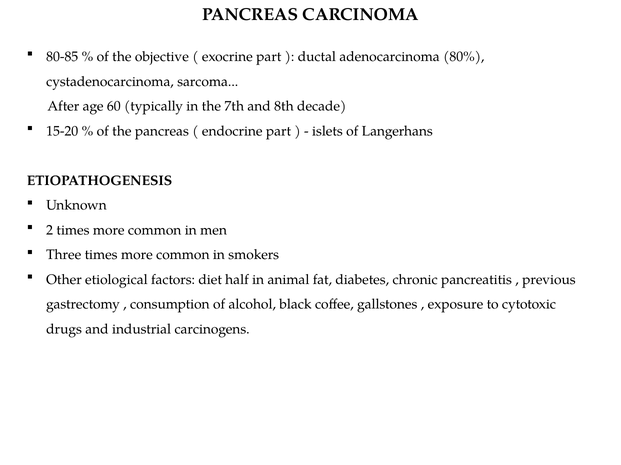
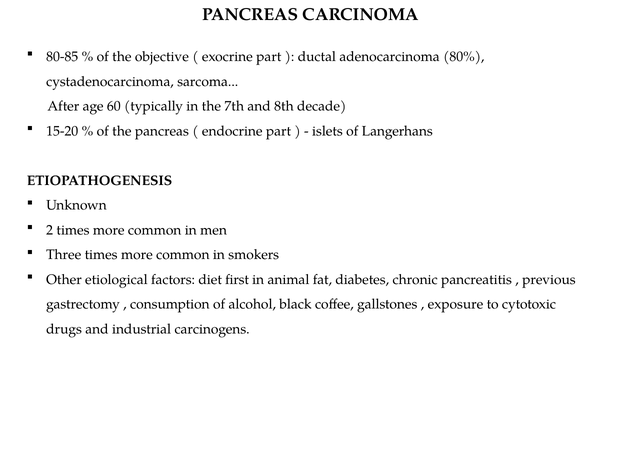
half: half -> first (237, 280)
